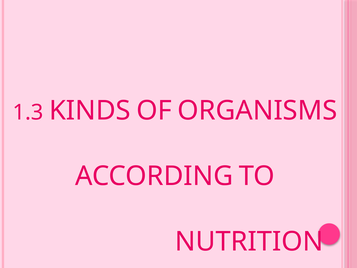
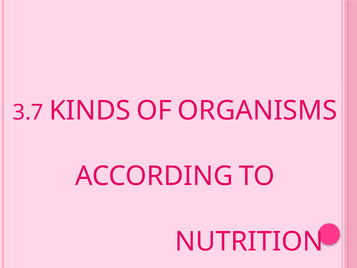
1.3: 1.3 -> 3.7 (28, 112)
